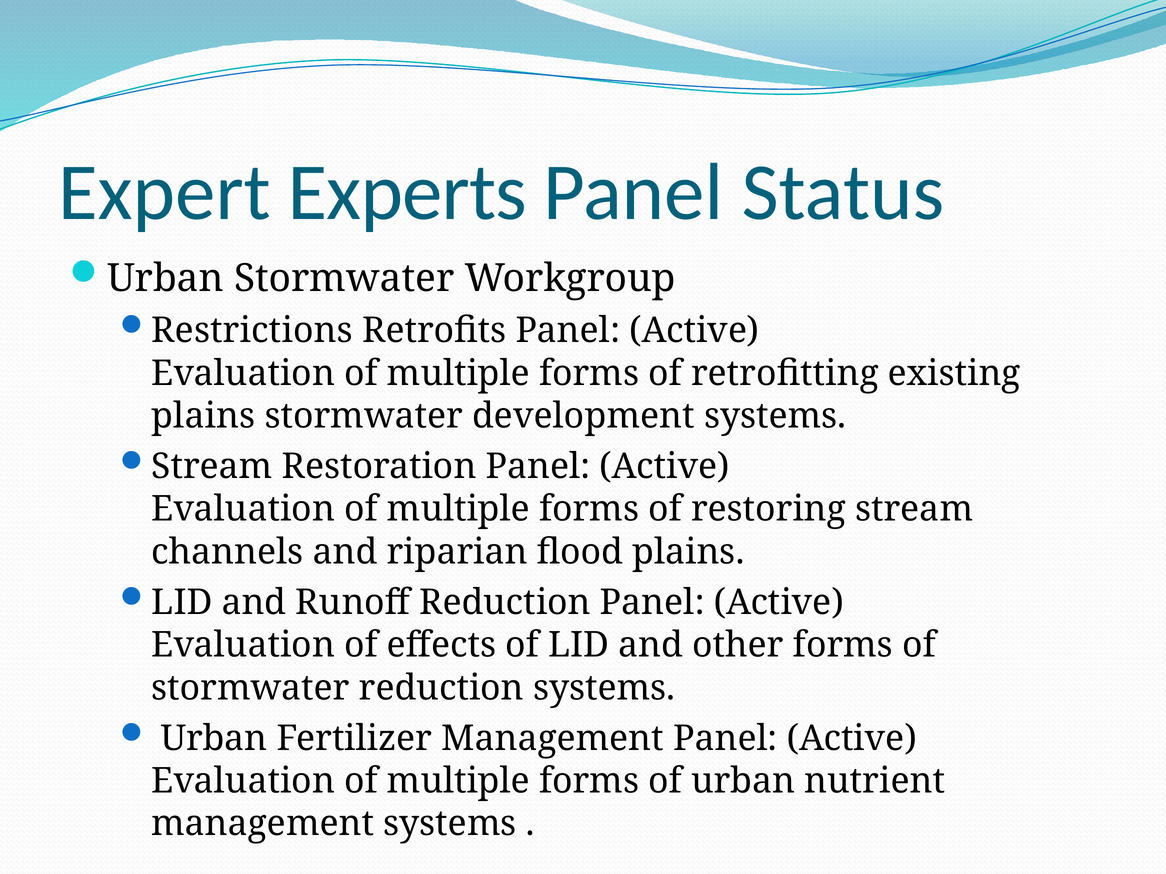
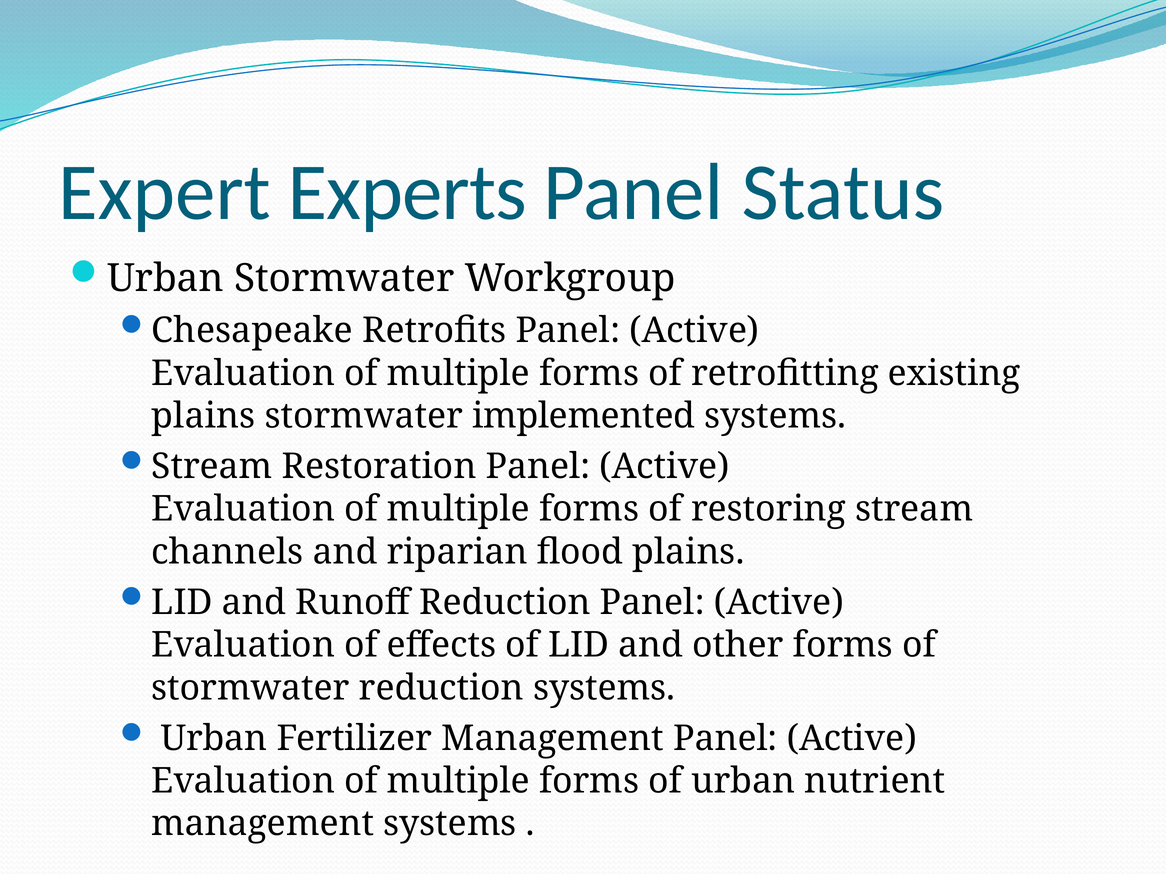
Restrictions: Restrictions -> Chesapeake (252, 331)
development: development -> implemented (584, 416)
